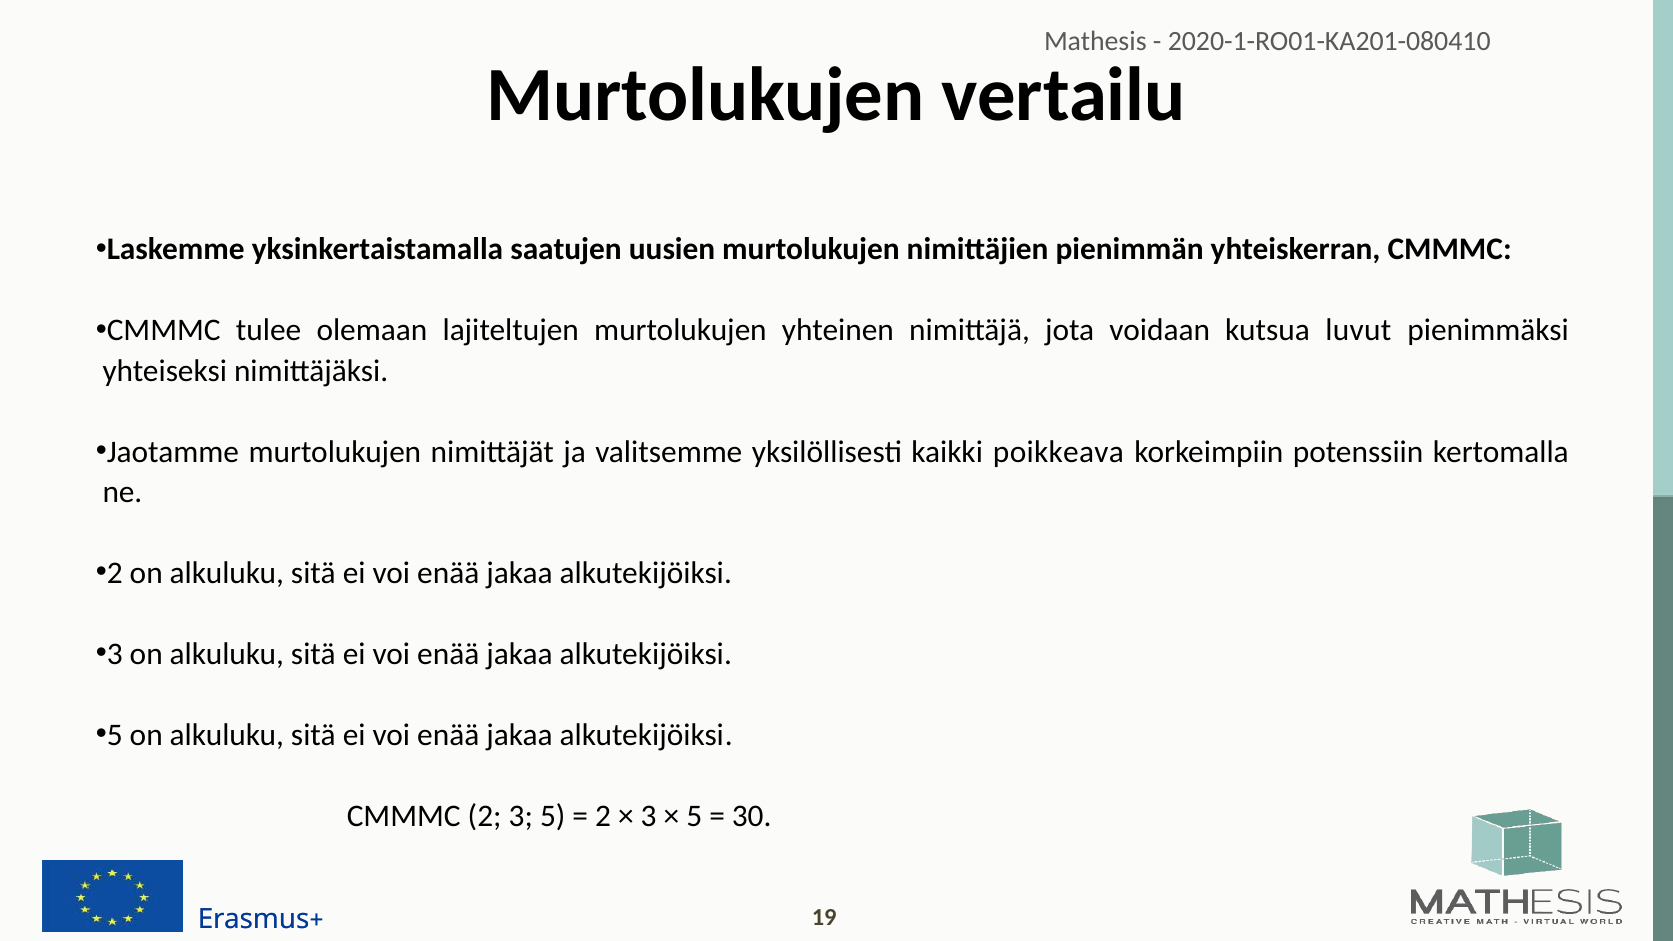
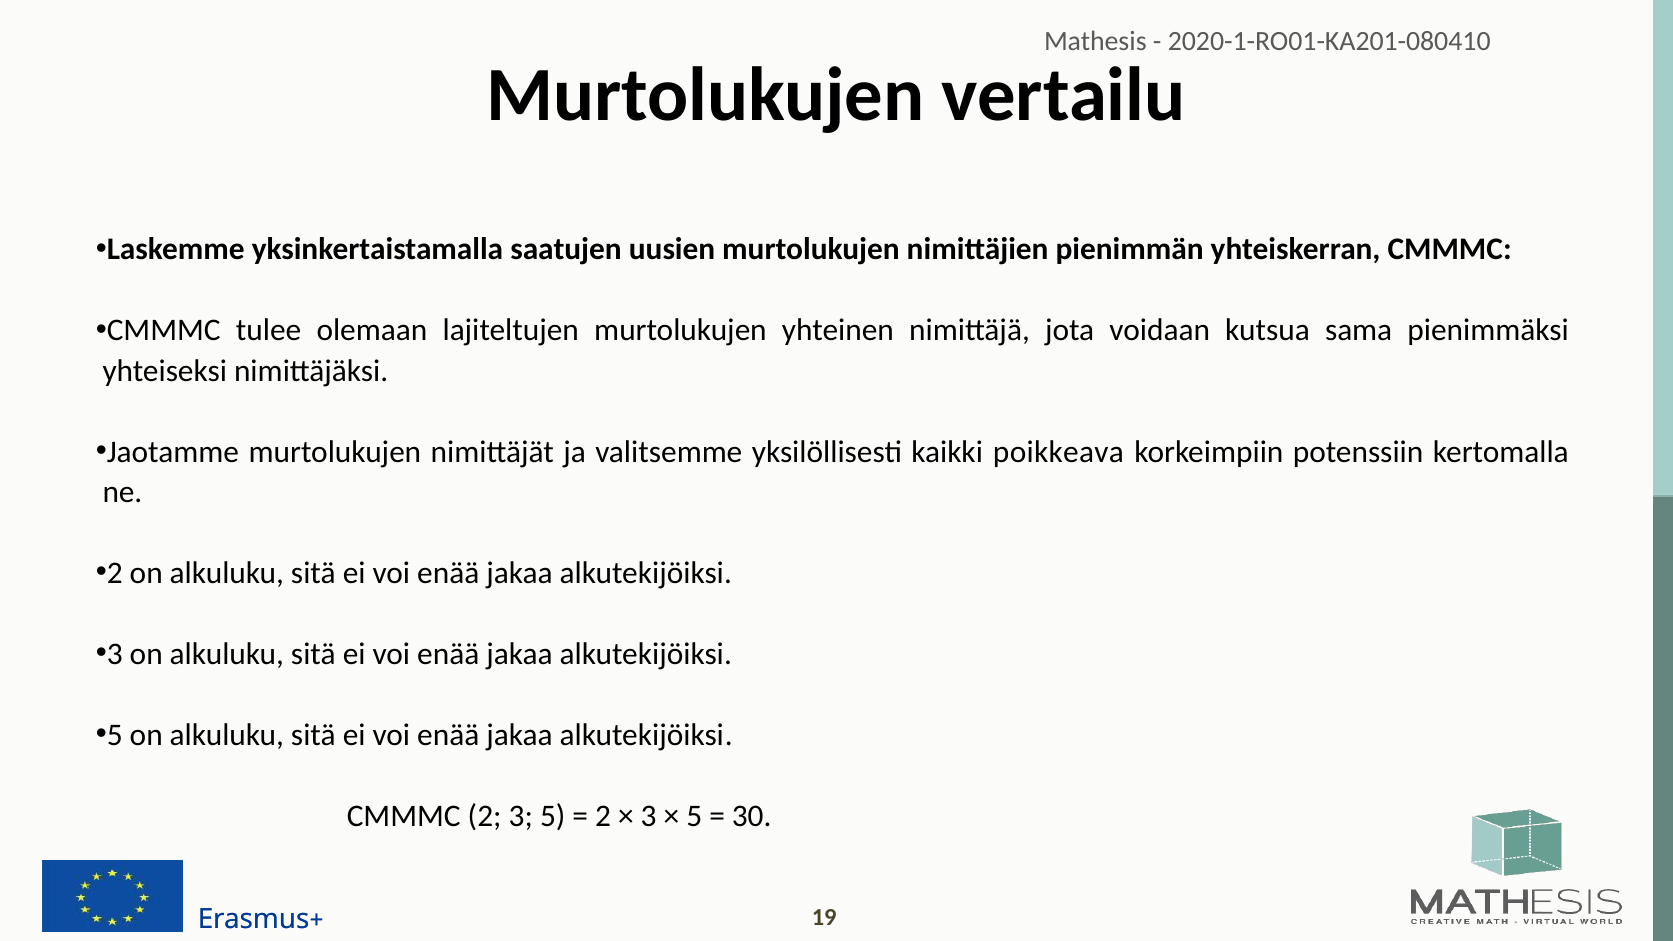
luvut: luvut -> sama (1359, 330)
